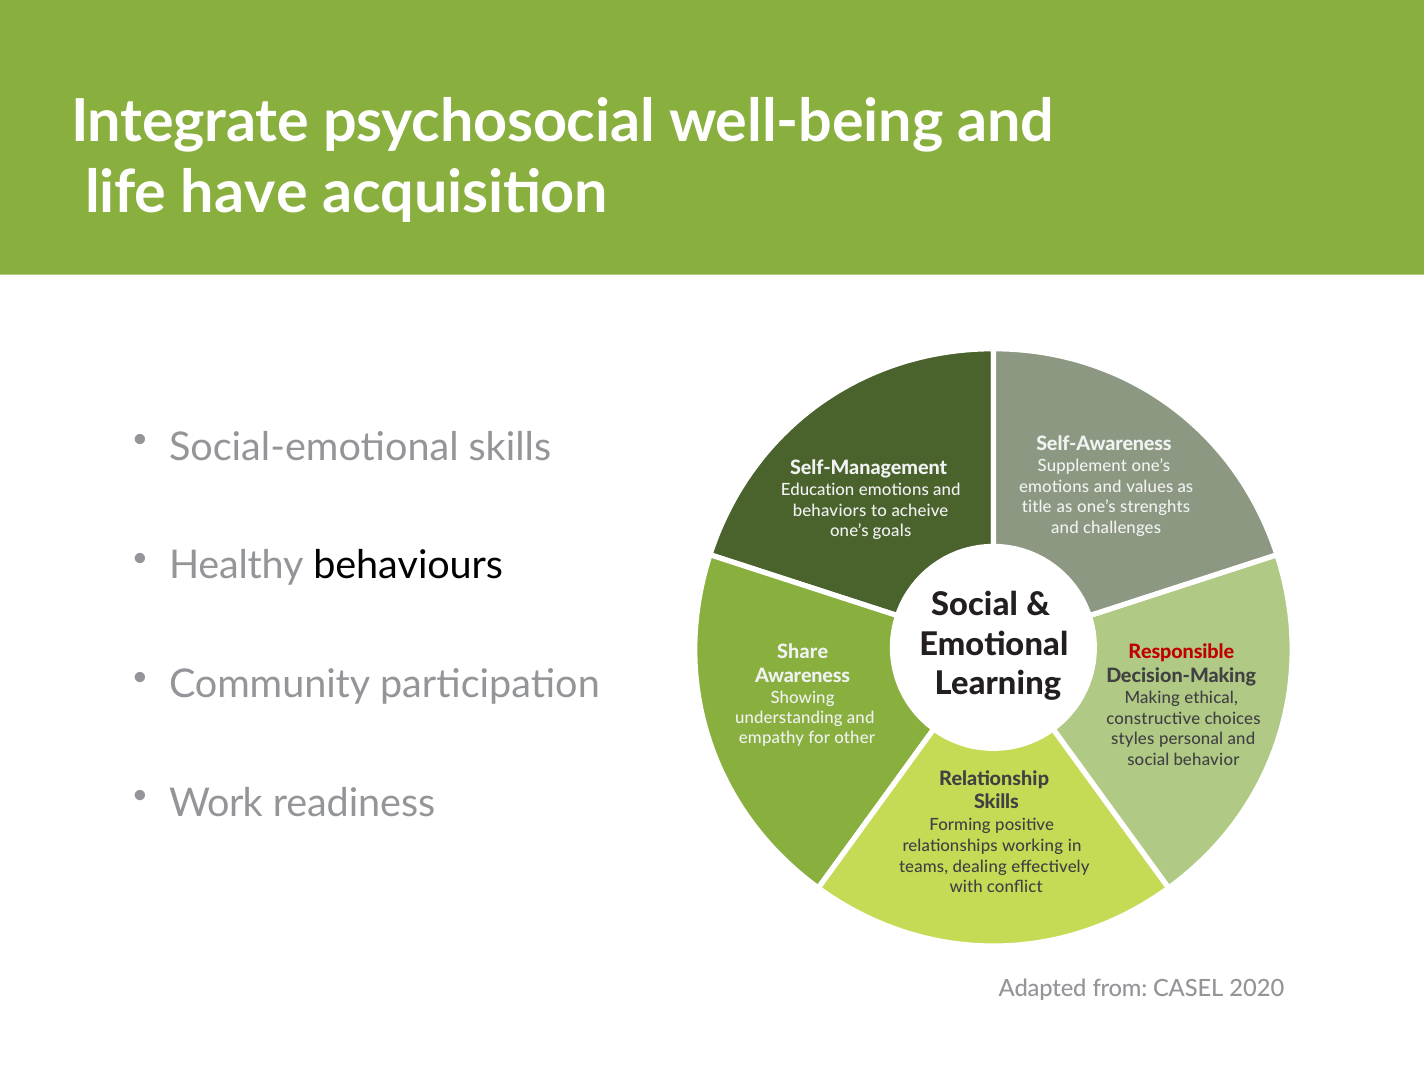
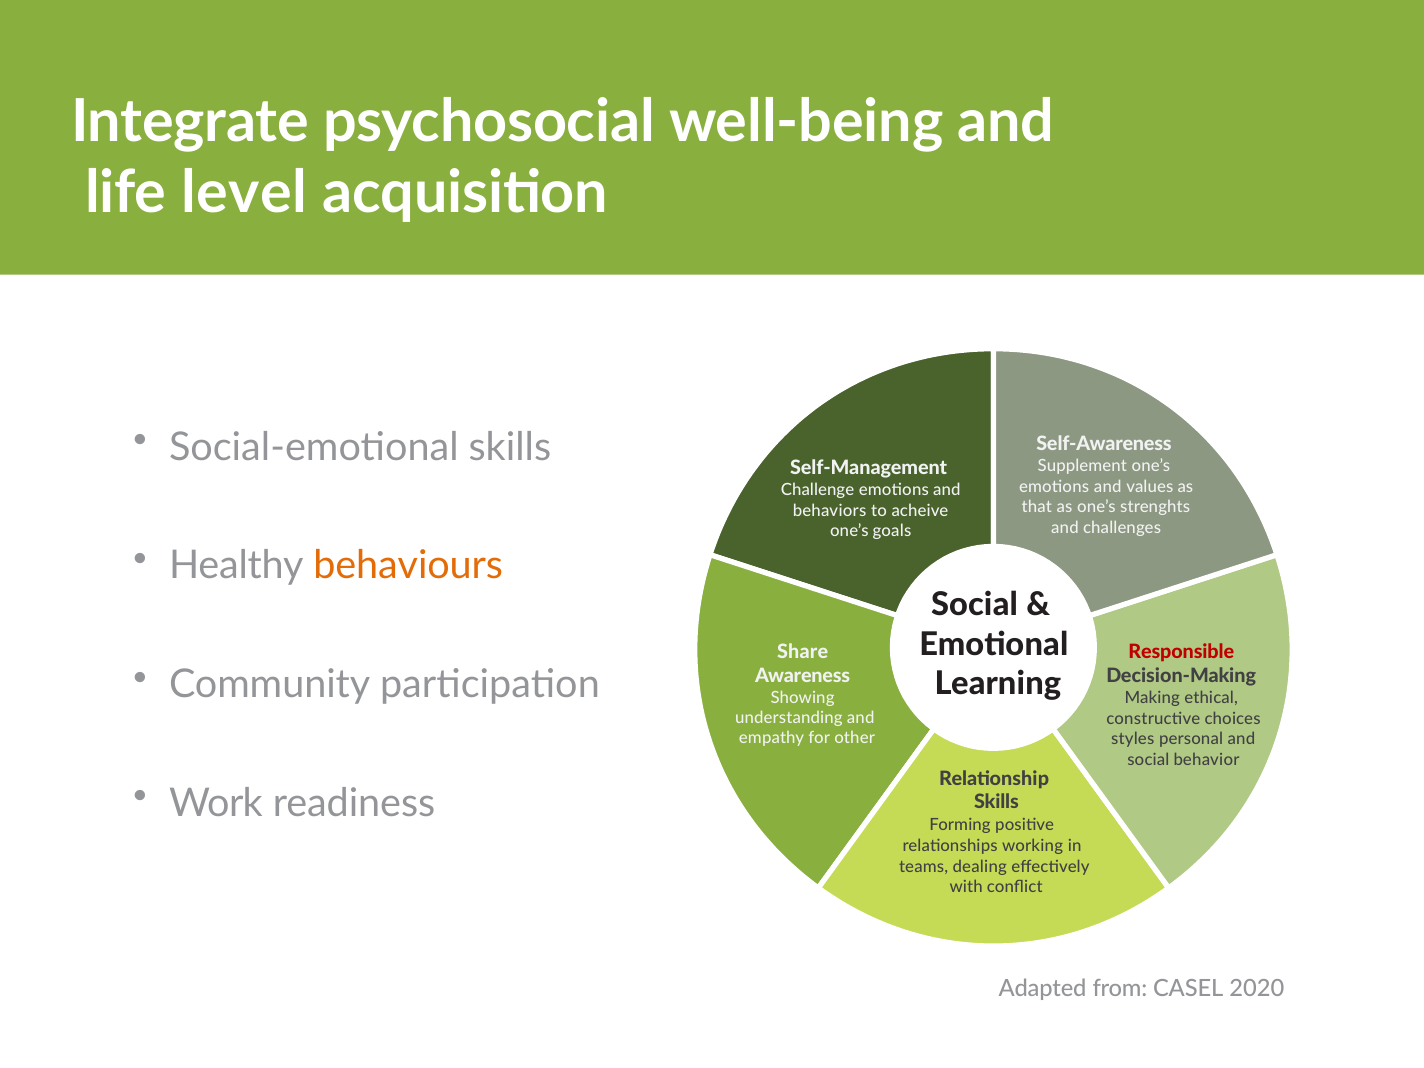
have: have -> level (244, 193)
Education: Education -> Challenge (818, 490)
title: title -> that (1037, 507)
behaviours colour: black -> orange (408, 566)
